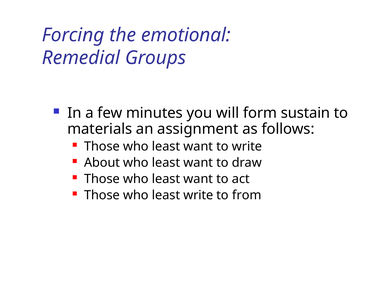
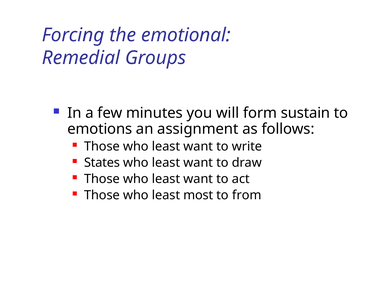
materials: materials -> emotions (100, 129)
About: About -> States (102, 163)
least write: write -> most (198, 195)
